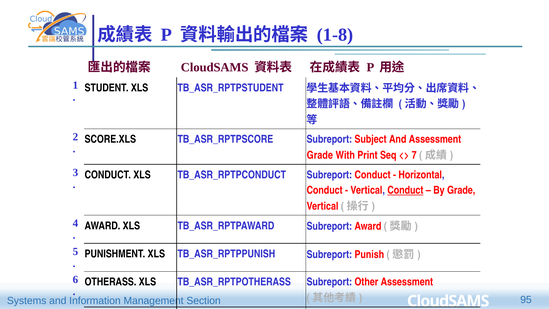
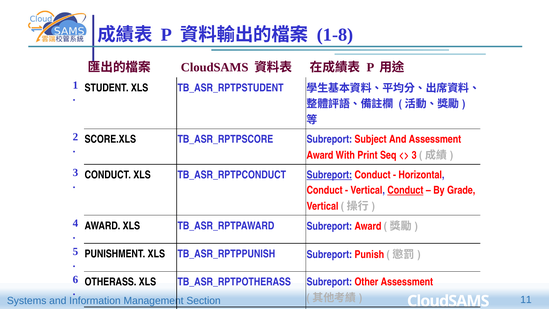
Grade: Grade -> Award (320, 155)
7: 7 -> 3 (414, 155)
Subreport underline: none -> present (329, 175)
95: 95 -> 11 (526, 300)
